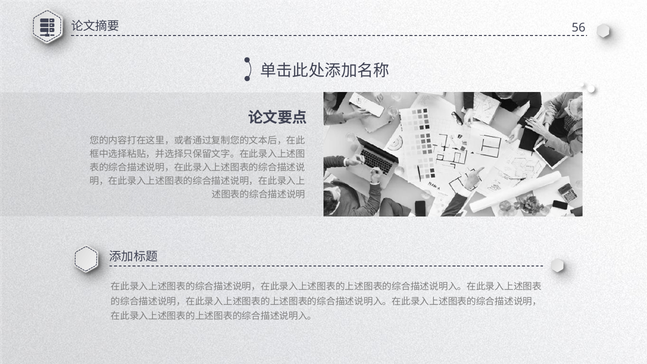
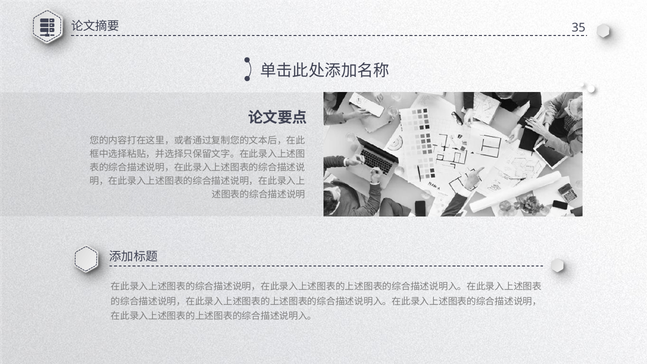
56: 56 -> 35 (579, 28)
